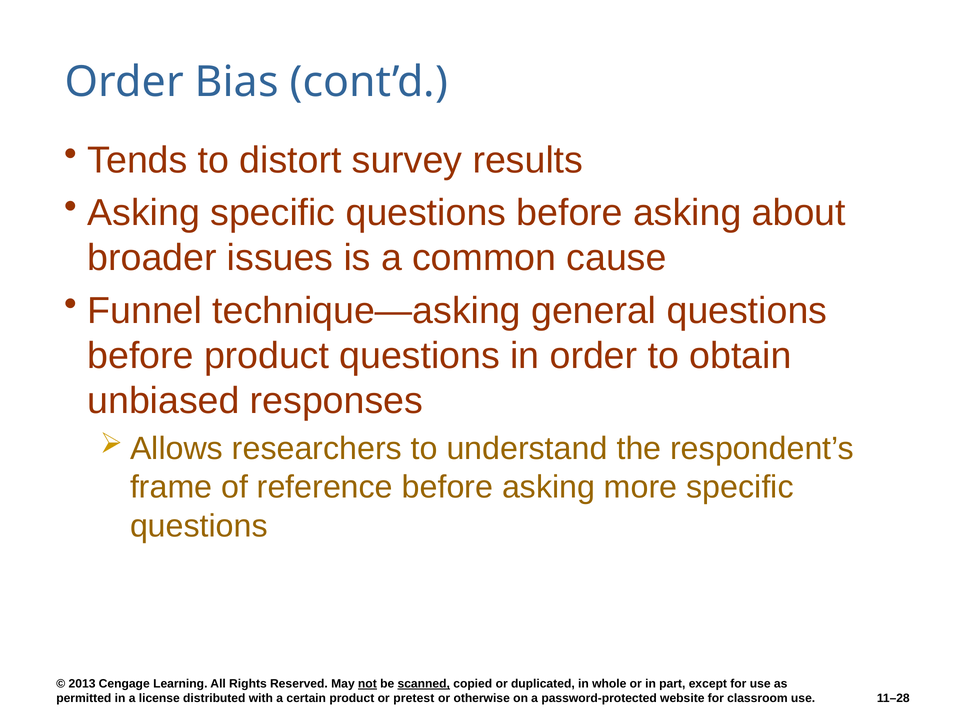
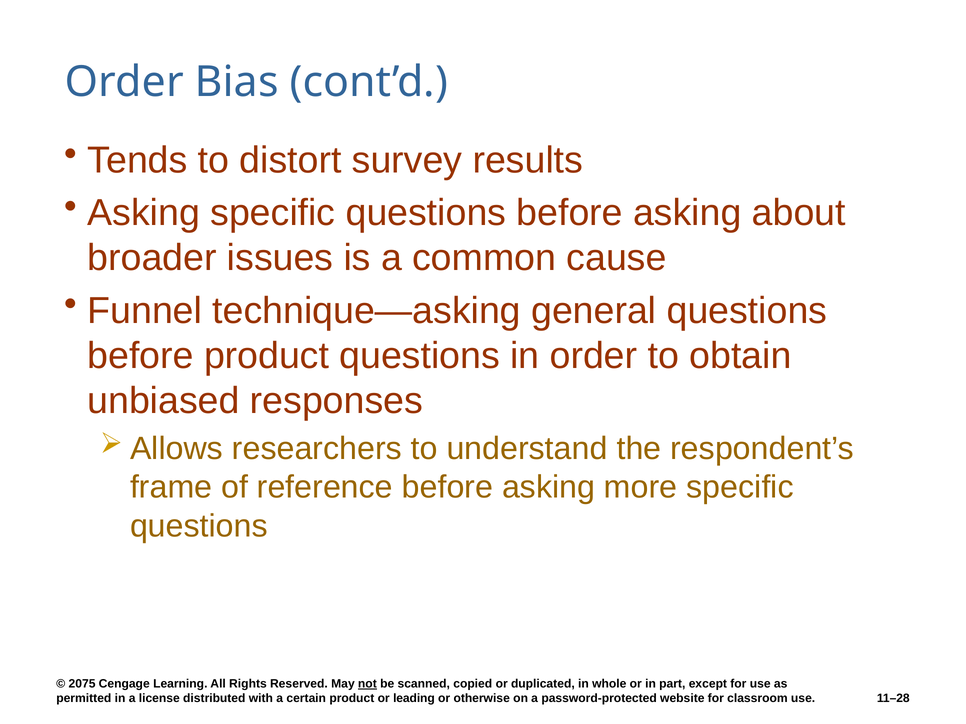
2013: 2013 -> 2075 (82, 684)
scanned underline: present -> none (424, 684)
pretest: pretest -> leading (414, 699)
